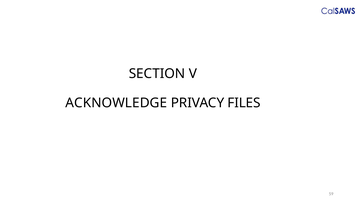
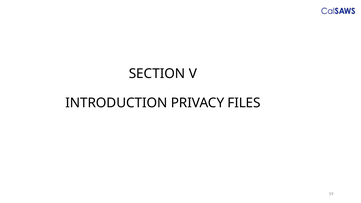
ACKNOWLEDGE: ACKNOWLEDGE -> INTRODUCTION (116, 103)
